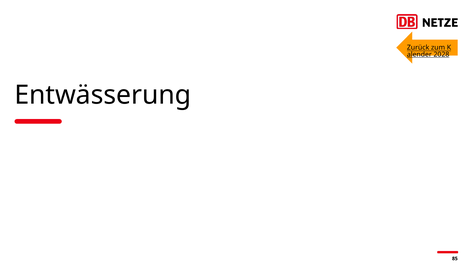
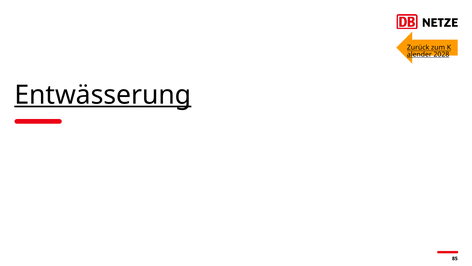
Entwässerung underline: none -> present (103, 95)
